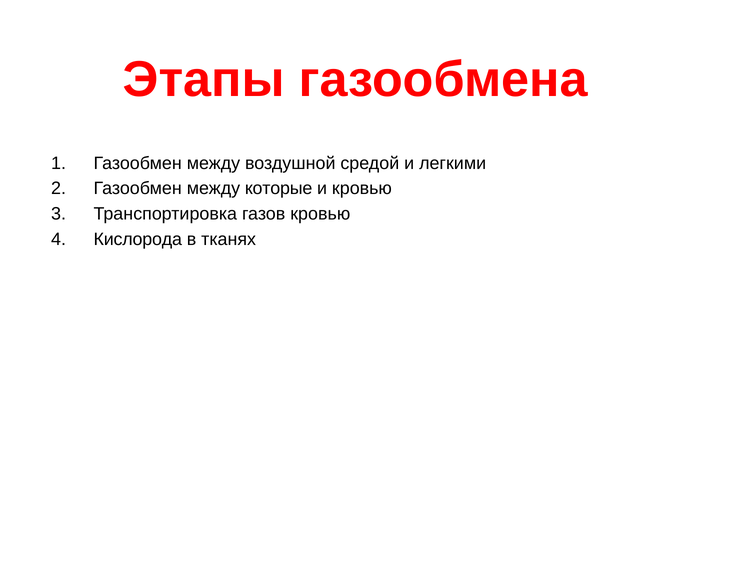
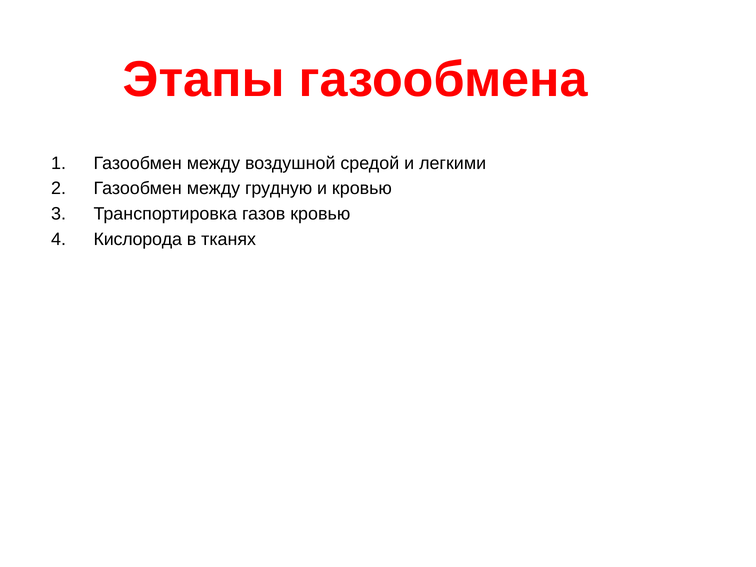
которые: которые -> грудную (279, 189)
